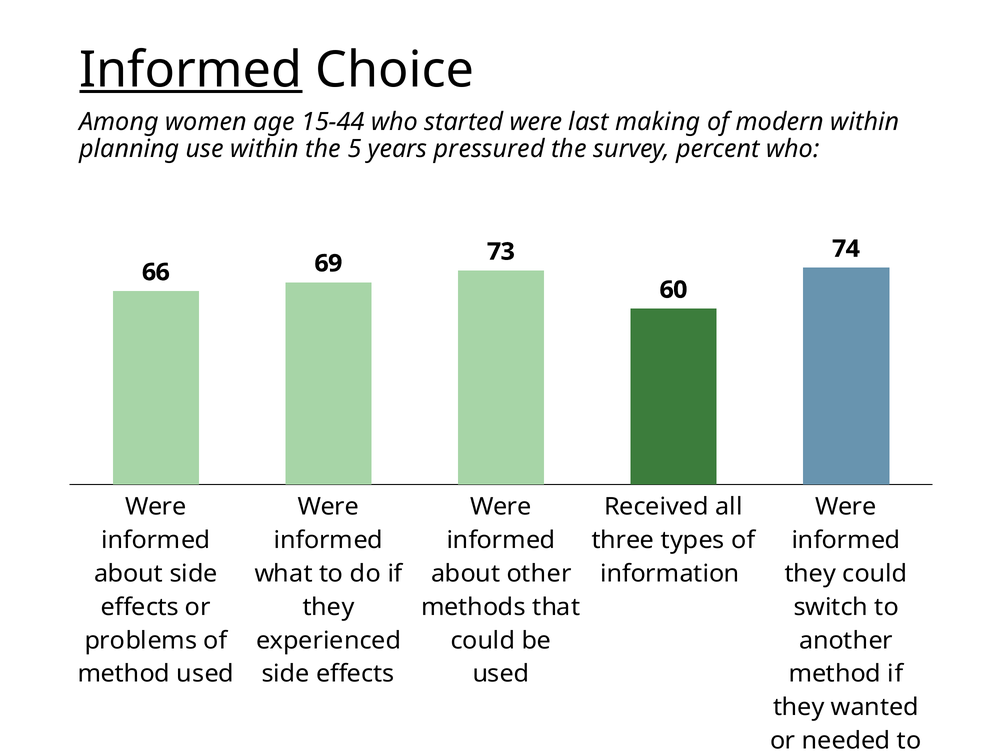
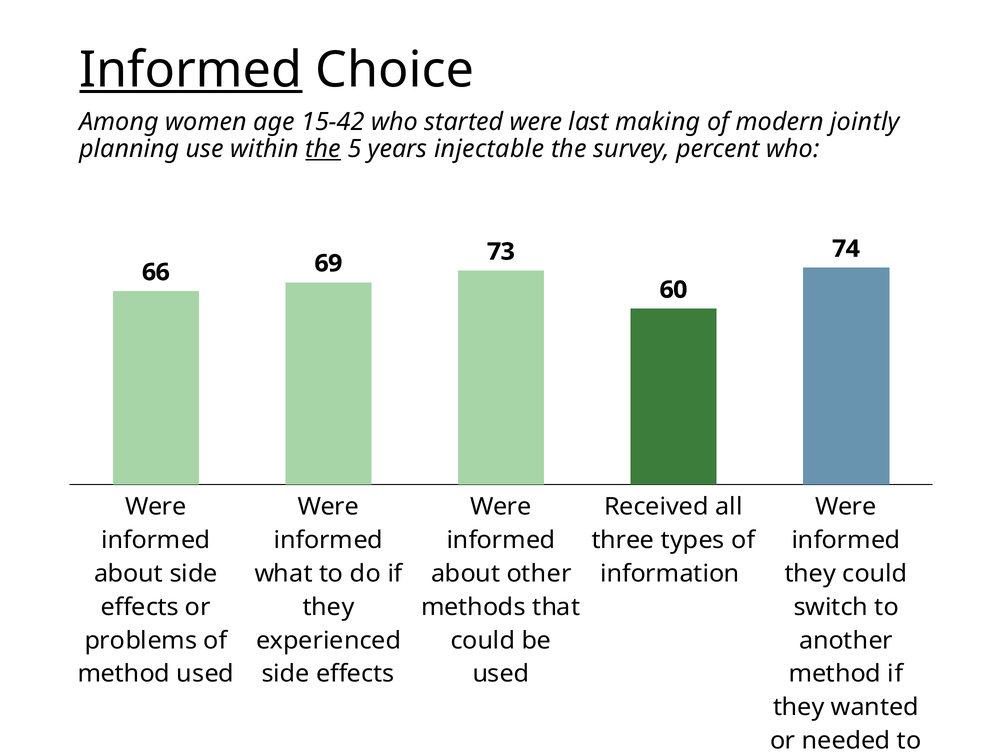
15-44: 15-44 -> 15-42 (333, 122)
modern within: within -> jointly (865, 122)
the underline: none -> present (323, 149)
pressured: pressured -> injectable (489, 149)
